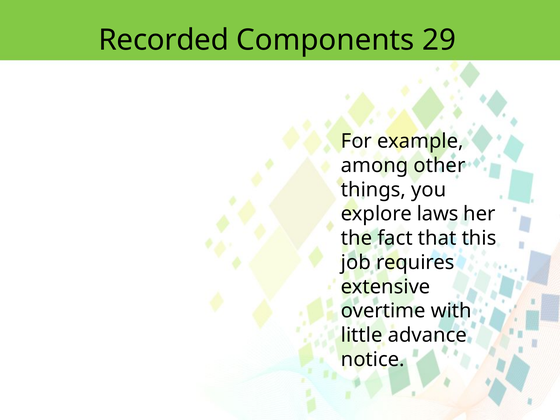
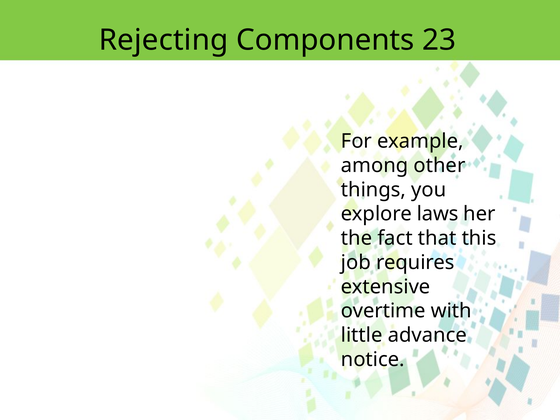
Recorded: Recorded -> Rejecting (163, 40)
29: 29 -> 23 (439, 40)
